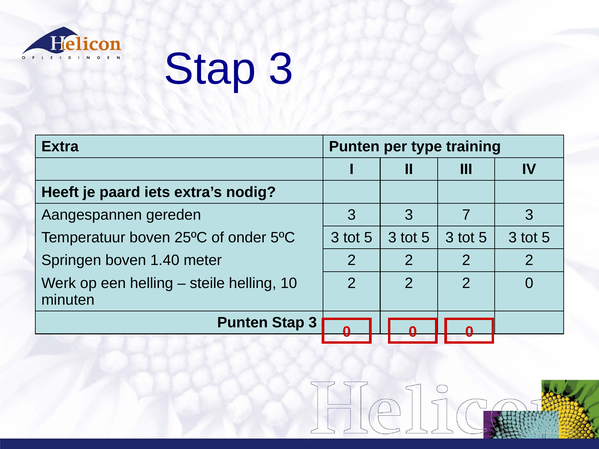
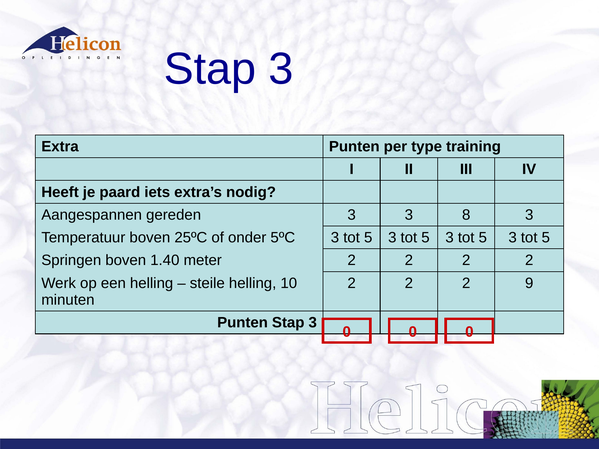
7: 7 -> 8 (466, 215)
2 0: 0 -> 9 (529, 283)
